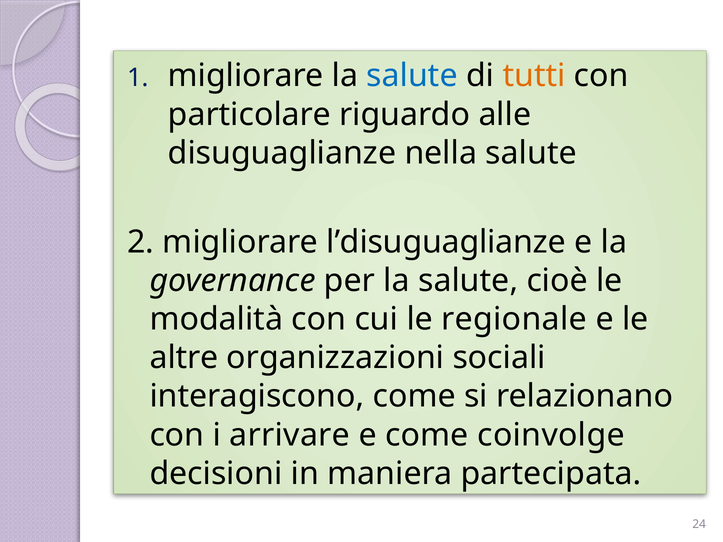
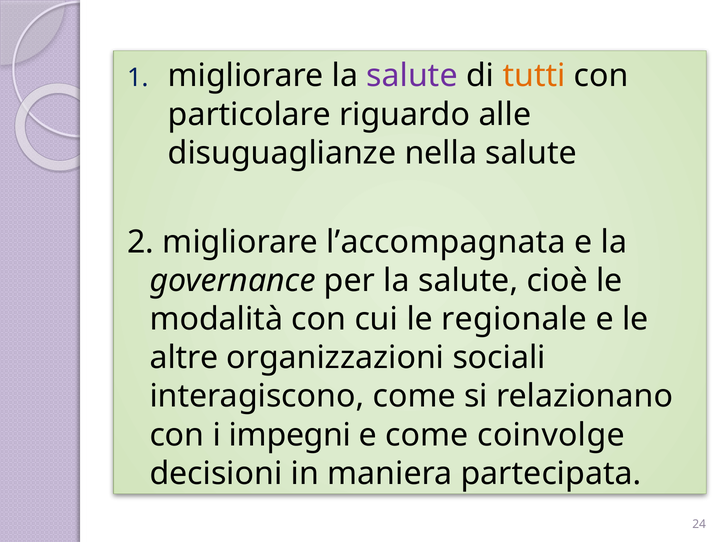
salute colour: blue -> purple (412, 76)
l’disuguaglianze: l’disuguaglianze -> l’accompagnata (446, 242)
arrivare: arrivare -> impegni (290, 435)
